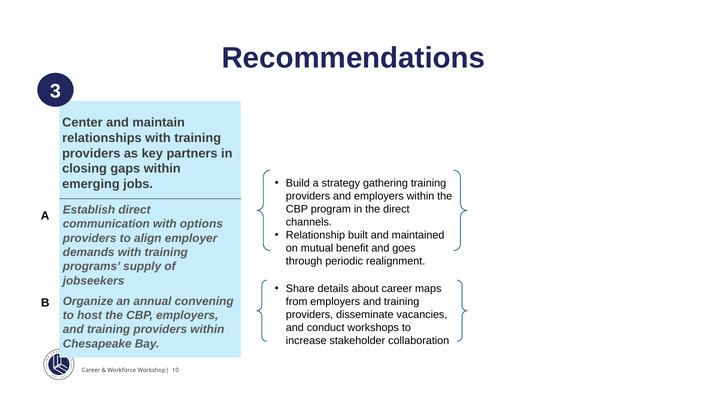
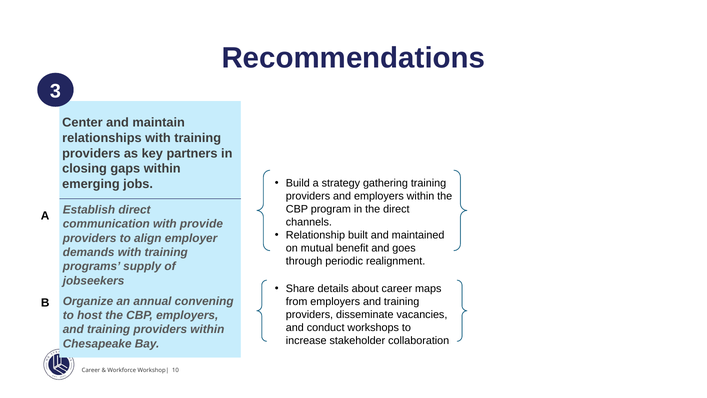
options: options -> provide (201, 224)
